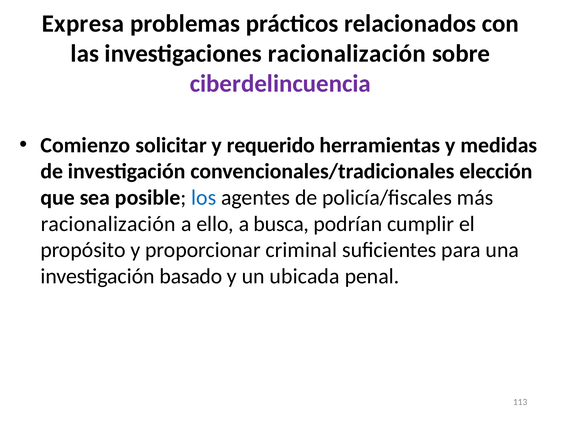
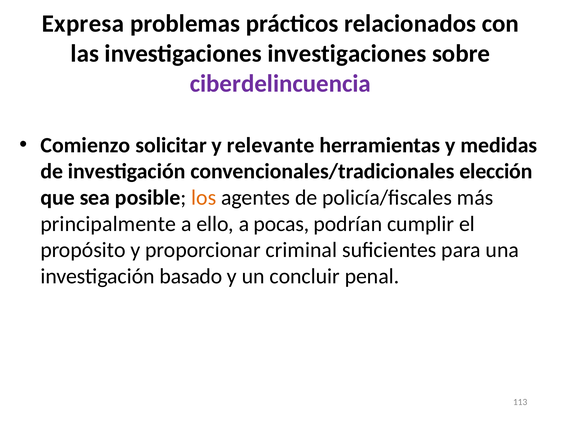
investigaciones racionalización: racionalización -> investigaciones (347, 54)
requerido: requerido -> relevante (271, 145)
los colour: blue -> orange (204, 198)
racionalización: racionalización -> principalmente (108, 224)
busca: busca -> pocas (281, 224)
ubicada: ubicada -> concluir (305, 276)
